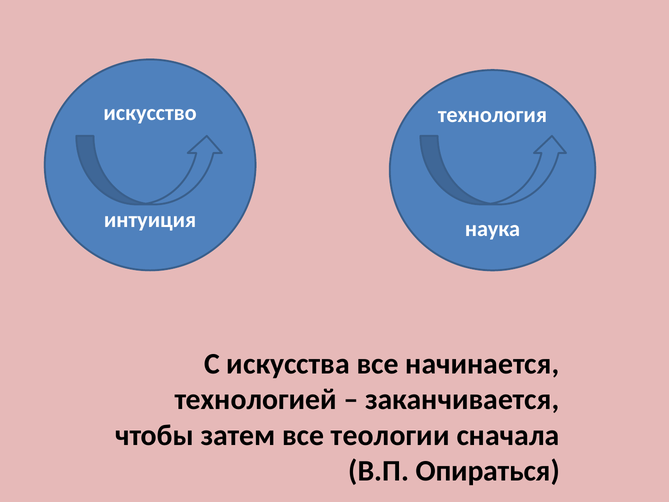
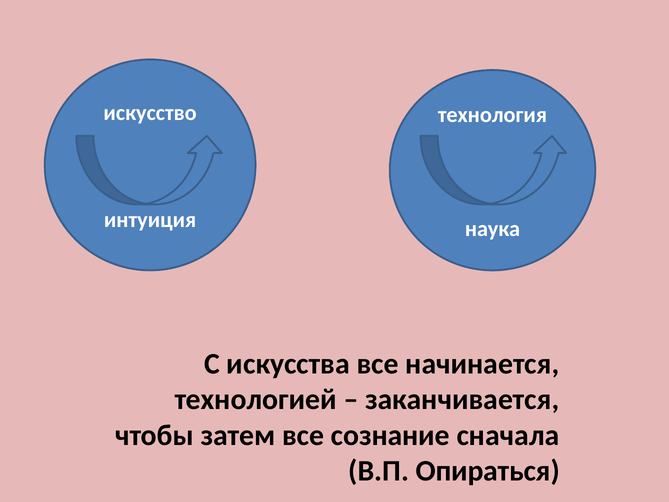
теологии: теологии -> сознание (390, 435)
